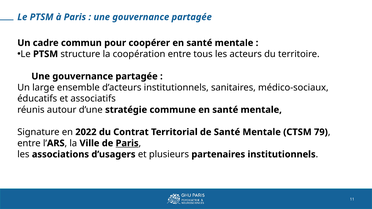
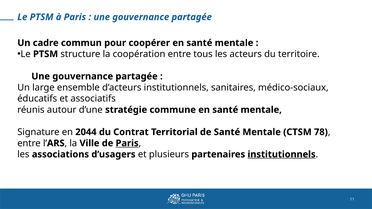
2022: 2022 -> 2044 (86, 132)
79: 79 -> 78 (321, 132)
institutionnels underline: none -> present (282, 155)
